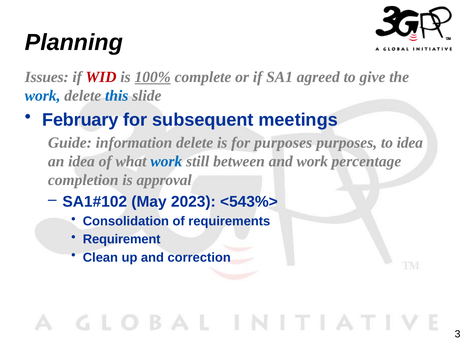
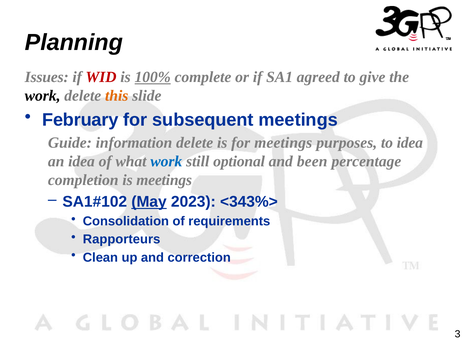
work colour: blue -> black (43, 96)
this colour: blue -> orange (117, 96)
for purposes: purposes -> meetings (283, 143)
between: between -> optional (239, 161)
and work: work -> been (312, 161)
is approval: approval -> meetings (164, 180)
May underline: none -> present (149, 202)
<543%>: <543%> -> <343%> (249, 202)
Requirement: Requirement -> Rapporteurs (122, 239)
